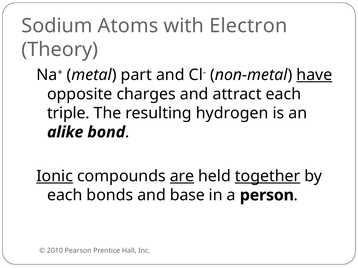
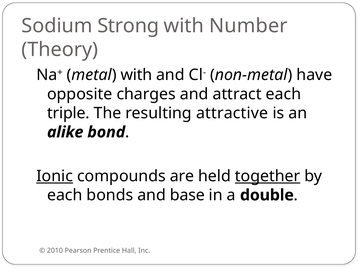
Atoms: Atoms -> Strong (128, 26)
Electron: Electron -> Number (248, 26)
metal part: part -> with (136, 75)
have underline: present -> none (314, 75)
hydrogen: hydrogen -> attractive (232, 113)
are underline: present -> none (182, 176)
person: person -> double (267, 196)
